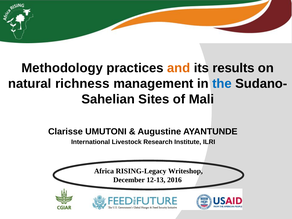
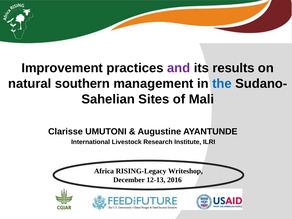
Methodology: Methodology -> Improvement (62, 68)
and colour: orange -> purple (179, 68)
richness: richness -> southern (82, 84)
